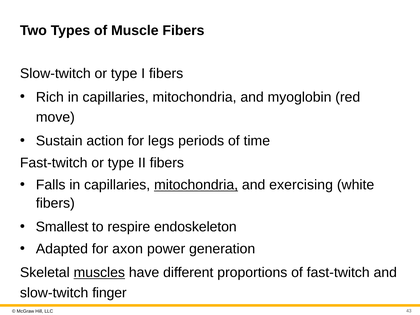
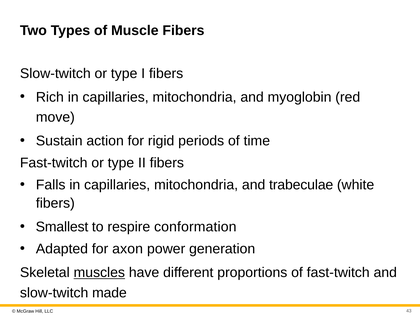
legs: legs -> rigid (161, 141)
mitochondria underline: present -> none (196, 185)
exercising: exercising -> trabeculae (301, 185)
endoskeleton: endoskeleton -> conformation (195, 227)
finger: finger -> made (109, 293)
